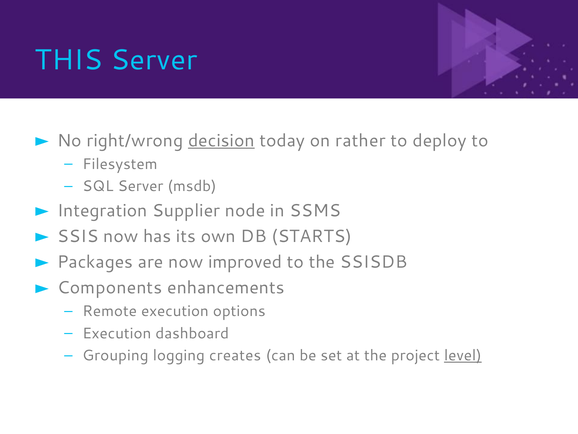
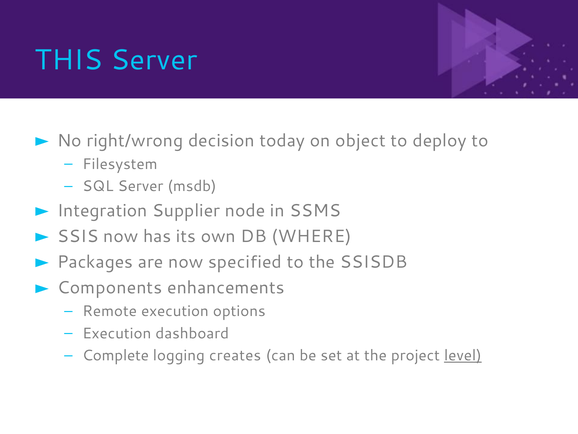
decision underline: present -> none (221, 140)
rather: rather -> object (361, 140)
STARTS: STARTS -> WHERE (312, 236)
improved: improved -> specified (245, 262)
Grouping: Grouping -> Complete (116, 355)
